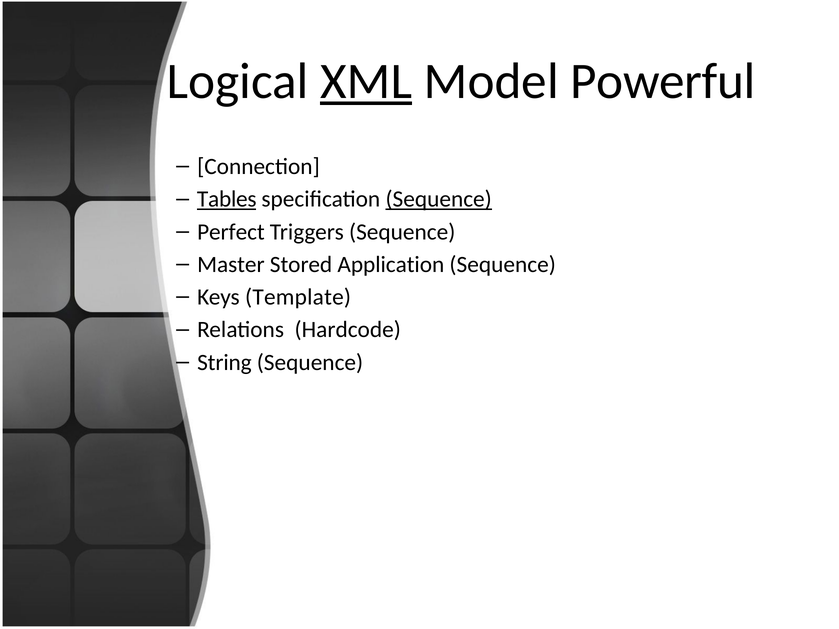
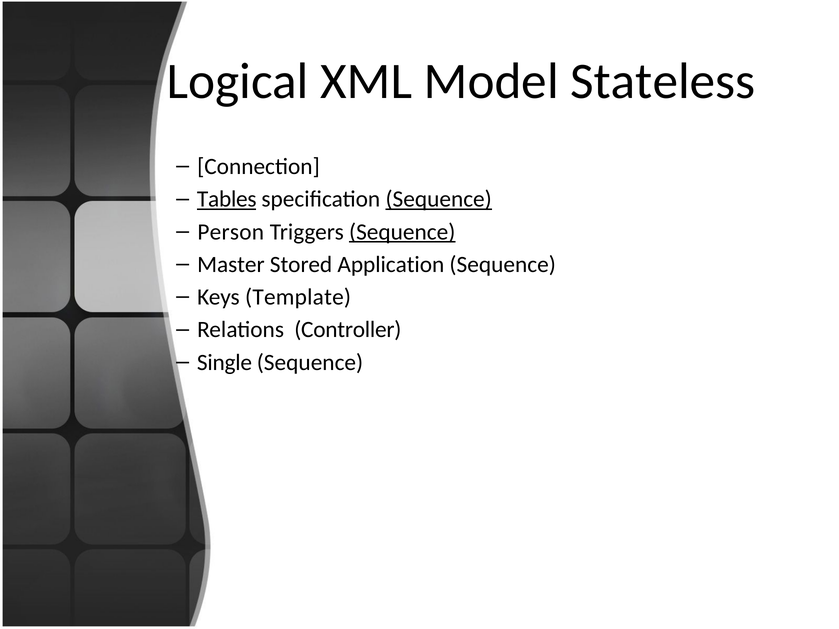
XML underline: present -> none (366, 81)
Powerful: Powerful -> Stateless (663, 81)
Perfect: Perfect -> Person (231, 232)
Sequence underline: none -> present (402, 232)
Hardcode: Hardcode -> Controller (348, 330)
String: String -> Single (224, 362)
